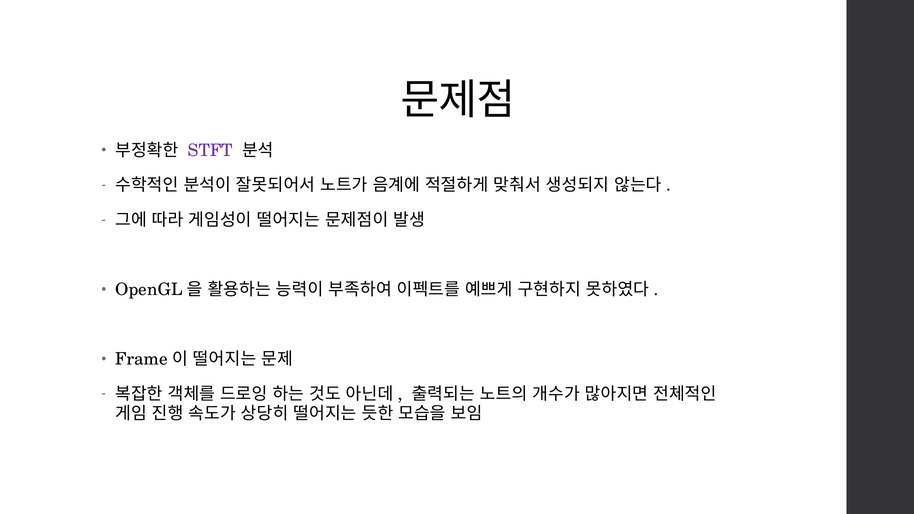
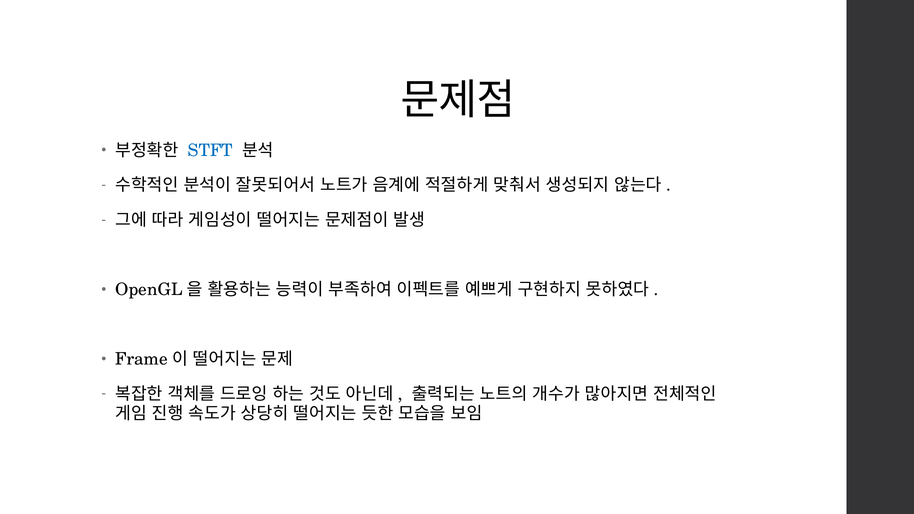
STFT colour: purple -> blue (210, 150)
